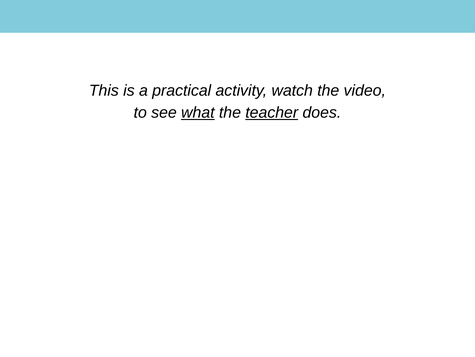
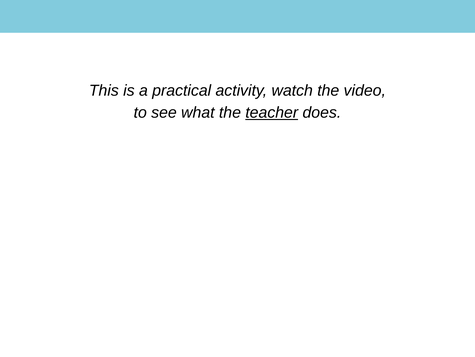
what underline: present -> none (198, 112)
